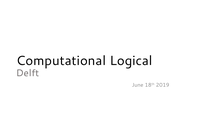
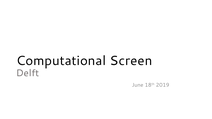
Logical: Logical -> Screen (131, 61)
